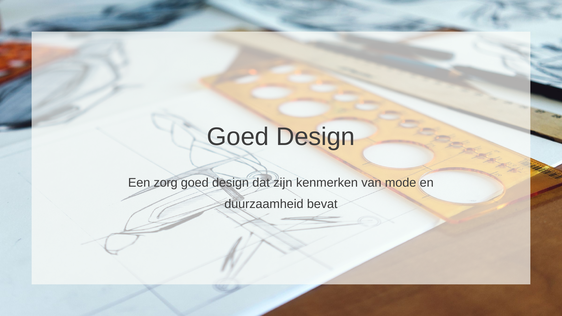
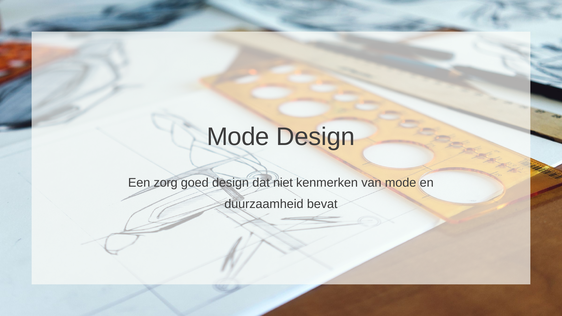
Goed: Goed -> Mode (238, 137)
zijn: zijn -> niet (283, 183)
